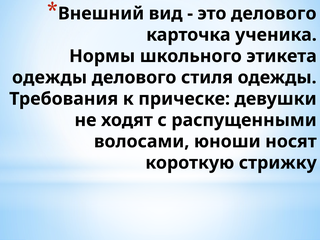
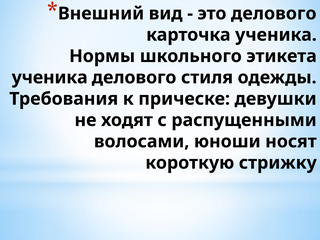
одежды: одежды -> ученика (50, 77)
